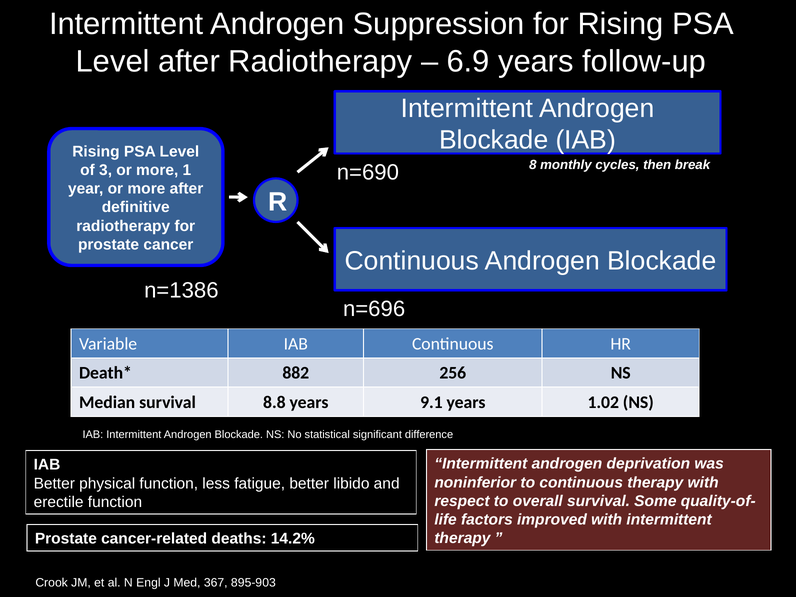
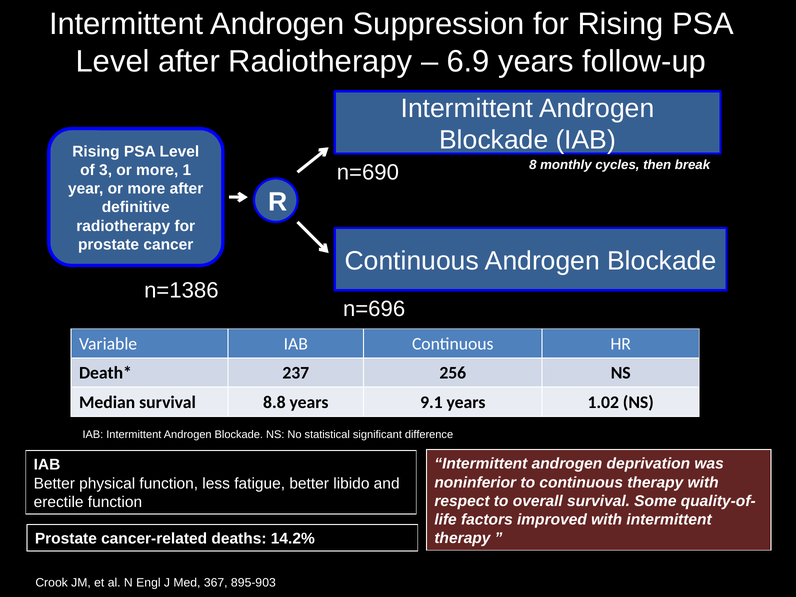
882: 882 -> 237 (296, 373)
